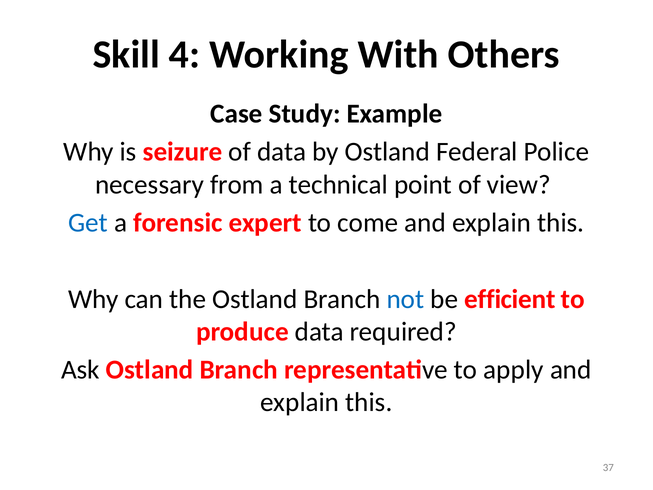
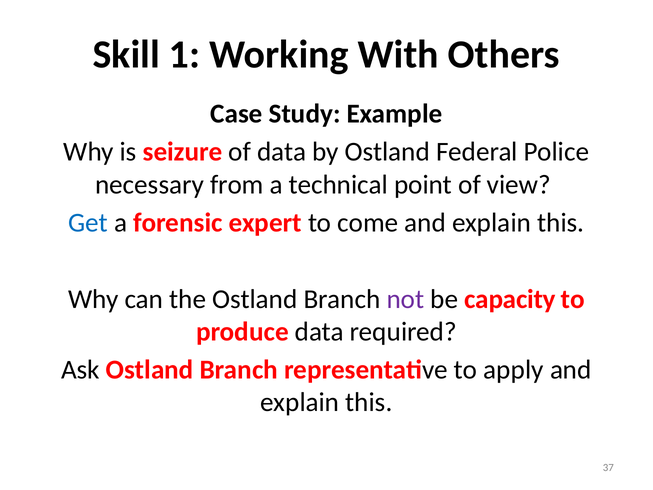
4: 4 -> 1 (185, 54)
not colour: blue -> purple (405, 299)
efficient: efficient -> capacity (510, 299)
